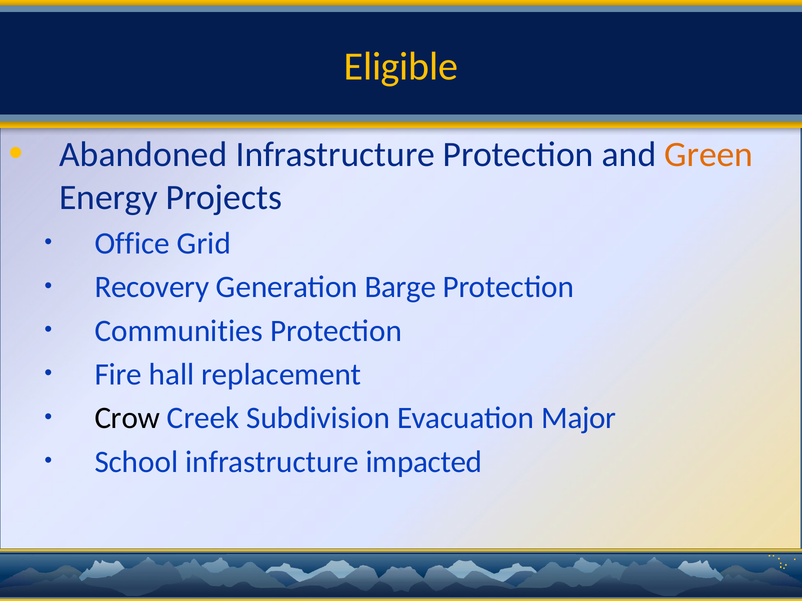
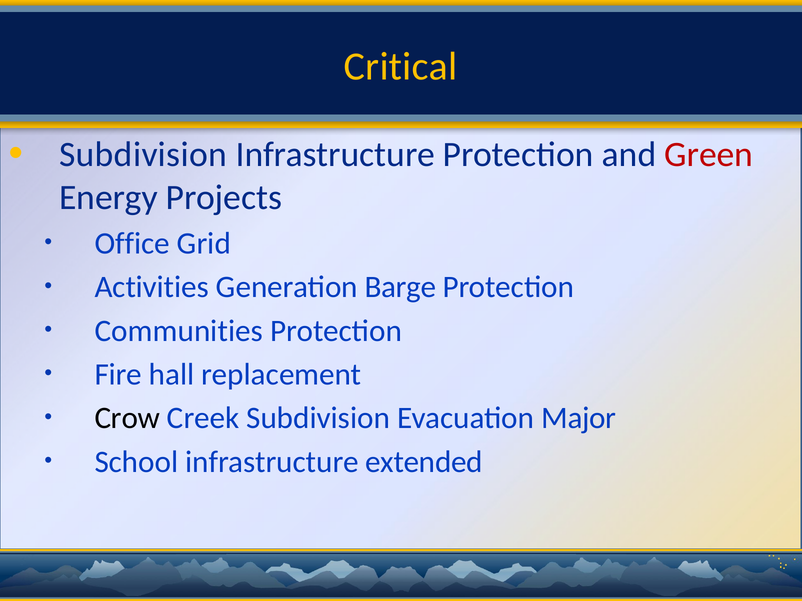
Eligible: Eligible -> Critical (401, 67)
Abandoned: Abandoned -> Subdivision (143, 155)
Green colour: orange -> red (709, 155)
Recovery: Recovery -> Activities (152, 287)
impacted: impacted -> extended (424, 462)
